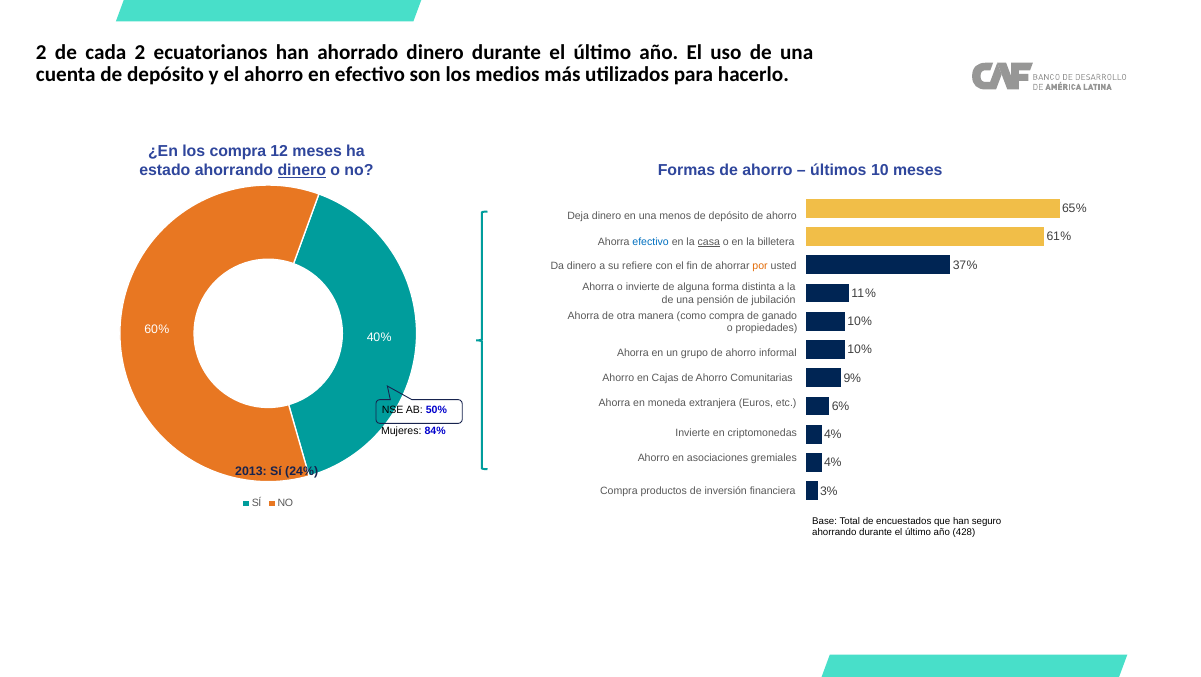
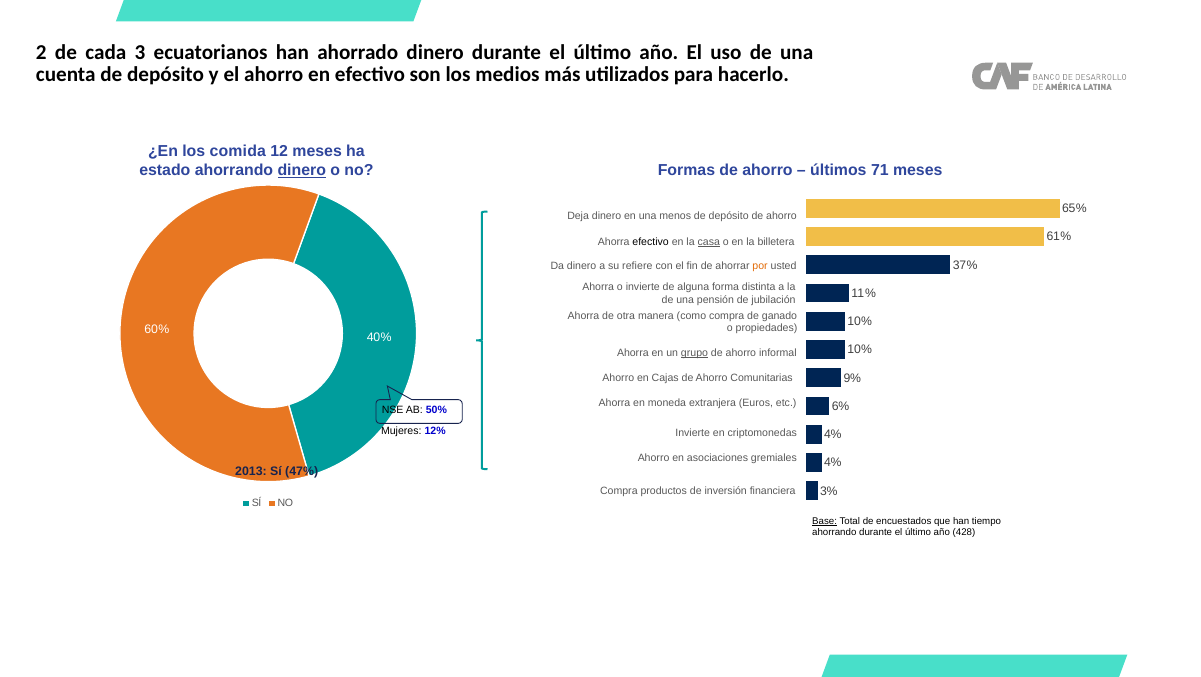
cada 2: 2 -> 3 (140, 52)
los compra: compra -> comida (238, 151)
10: 10 -> 71 (880, 171)
efectivo colour: blue -> black (651, 242)
grupo underline: none -> present (694, 353)
84%: 84% -> 12% (435, 431)
24%: 24% -> 47% (302, 471)
Base underline: none -> present (825, 521)
seguro: seguro -> tiempo (987, 521)
